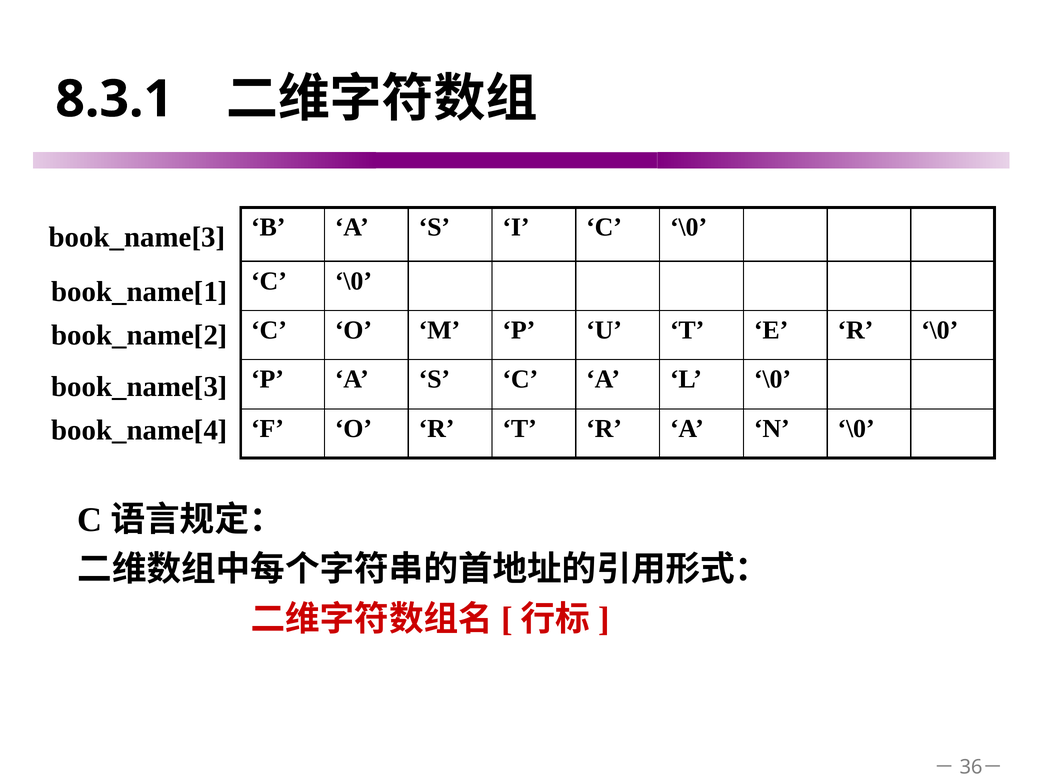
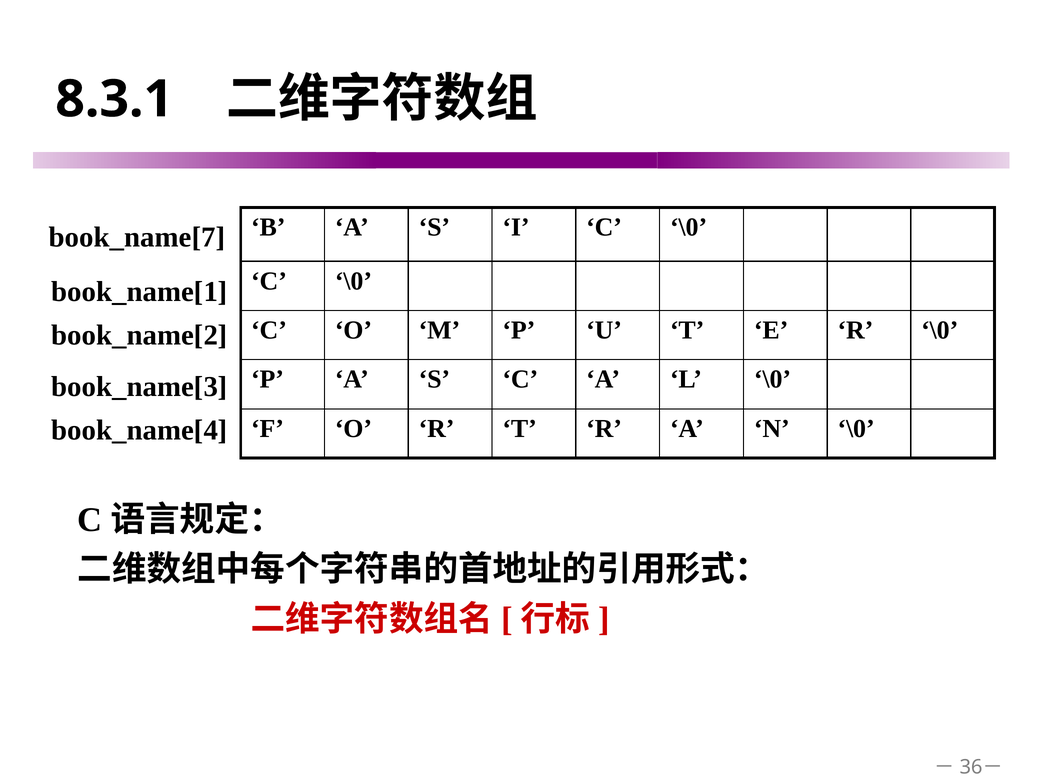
book_name[3: book_name[3 -> book_name[7 (137, 238)
